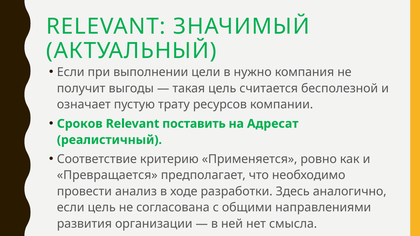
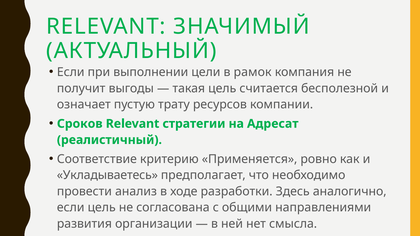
нужно: нужно -> рамок (253, 72)
поставить: поставить -> стратегии (194, 124)
Превращается: Превращается -> Укладываетесь (107, 175)
